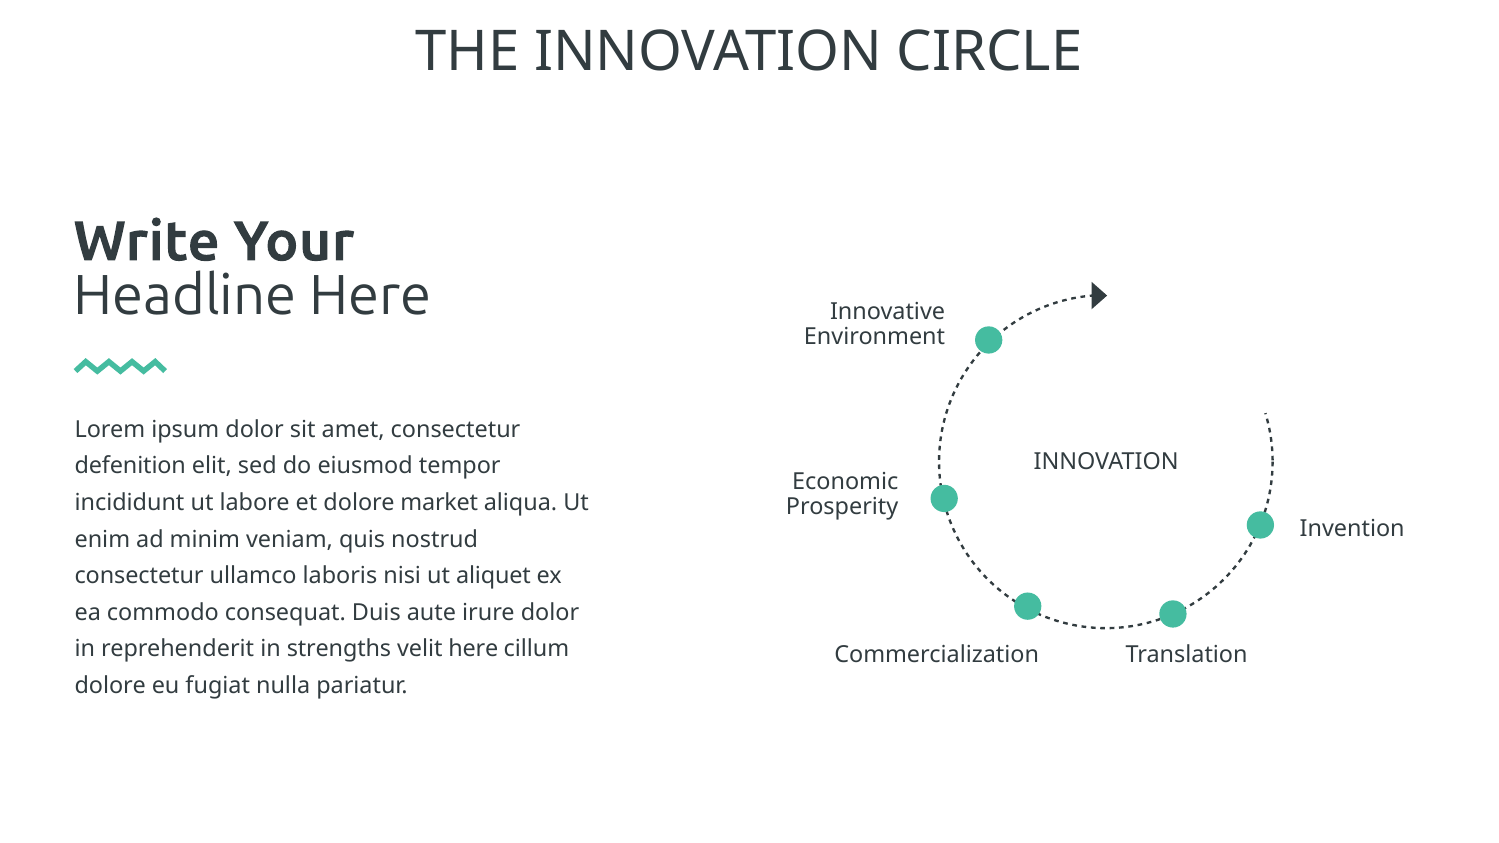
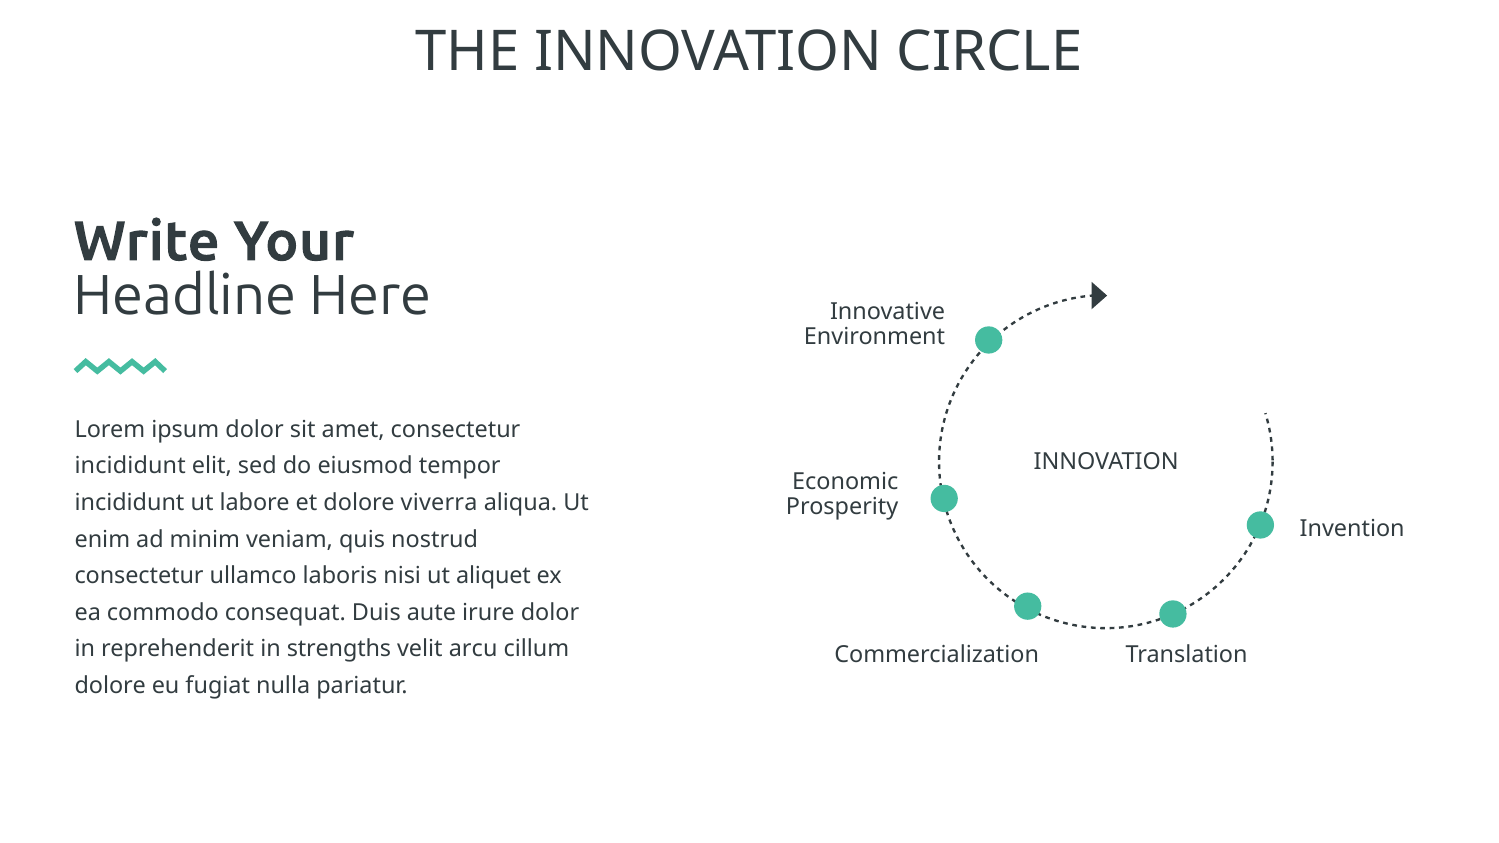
defenition: defenition -> incididunt (130, 466)
market: market -> viverra (439, 503)
velit here: here -> arcu (473, 649)
